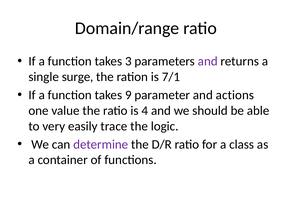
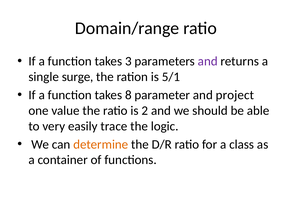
7/1: 7/1 -> 5/1 (171, 77)
9: 9 -> 8 (128, 95)
actions: actions -> project (235, 95)
4: 4 -> 2 (145, 111)
determine colour: purple -> orange (101, 144)
